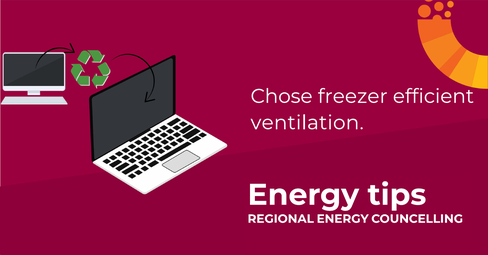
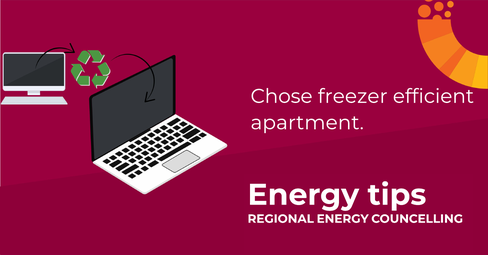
ventilation: ventilation -> apartment (307, 123)
